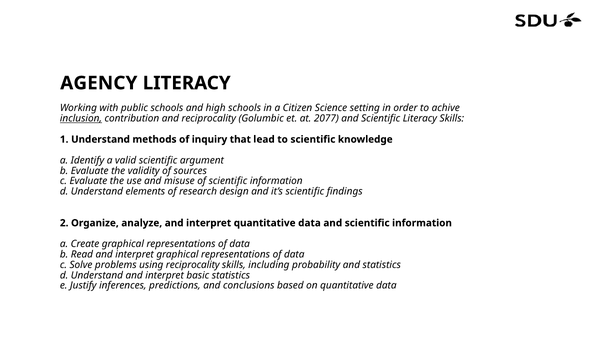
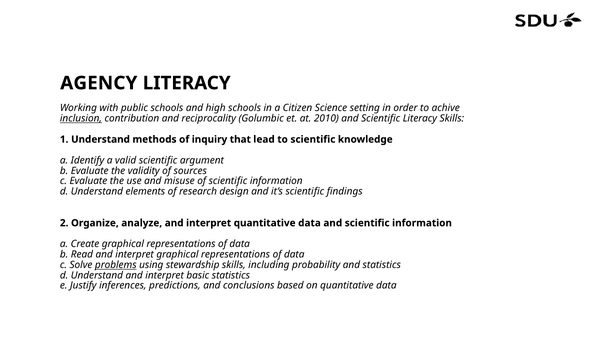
2077: 2077 -> 2010 (326, 119)
problems underline: none -> present (116, 265)
using reciprocality: reciprocality -> stewardship (193, 265)
